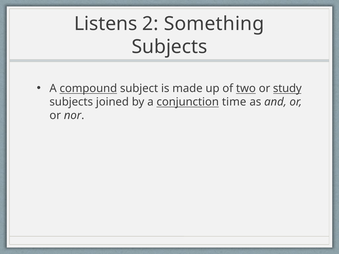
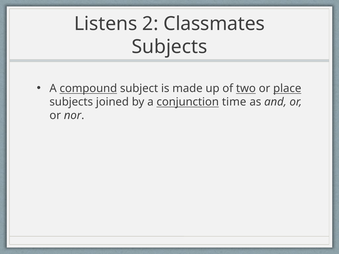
Something: Something -> Classmates (214, 24)
study: study -> place (287, 88)
